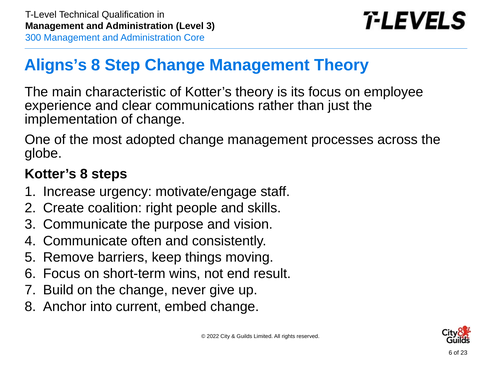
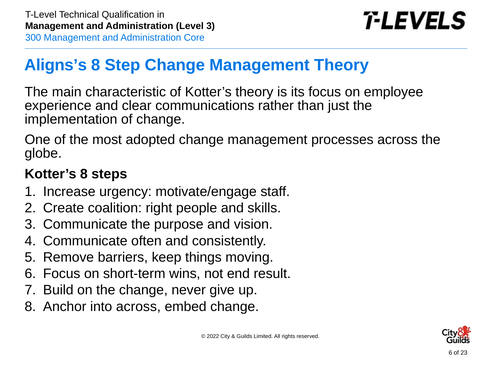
into current: current -> across (138, 306)
